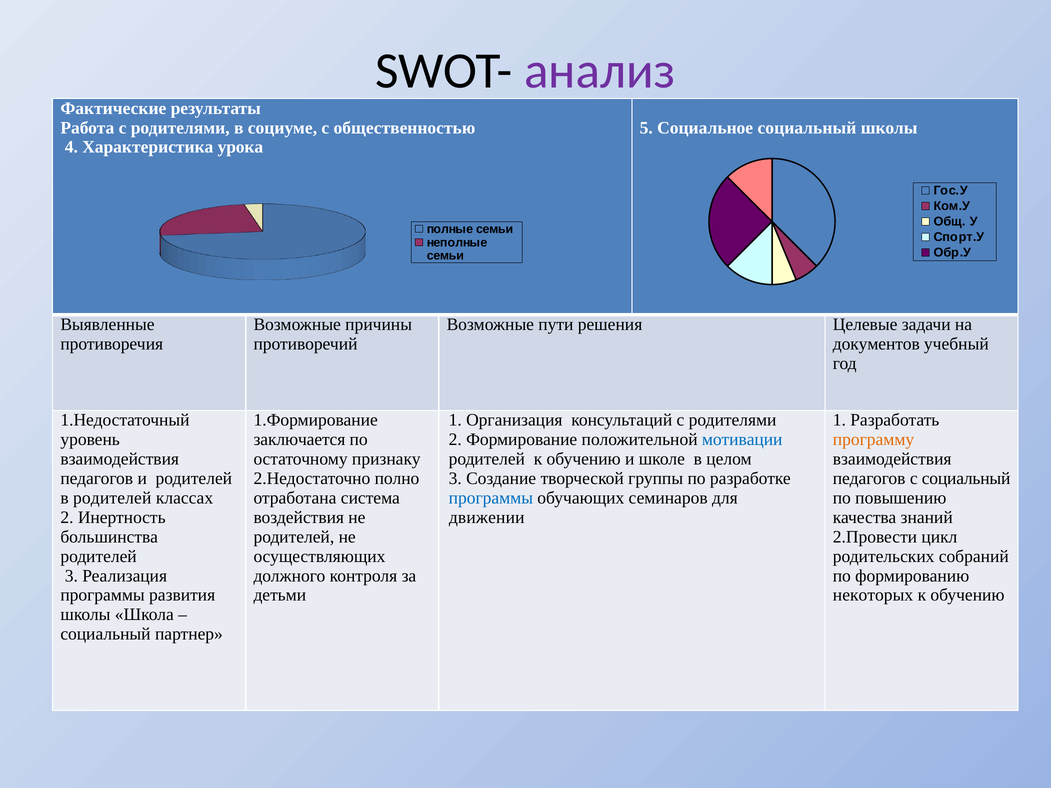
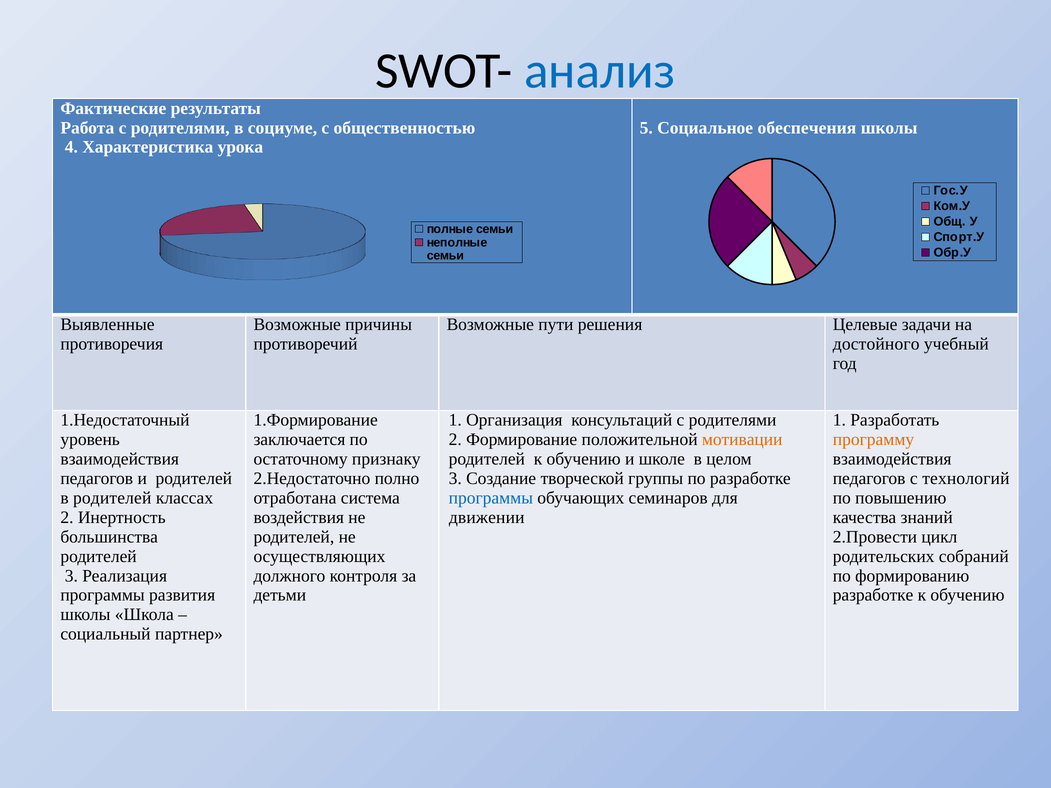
анализ colour: purple -> blue (600, 71)
Социальное социальный: социальный -> обеспечения (807, 128)
документов: документов -> достойного (876, 344)
мотивации colour: blue -> orange (742, 440)
с социальный: социальный -> технологий (966, 479)
некоторых: некоторых -> разработке (873, 595)
